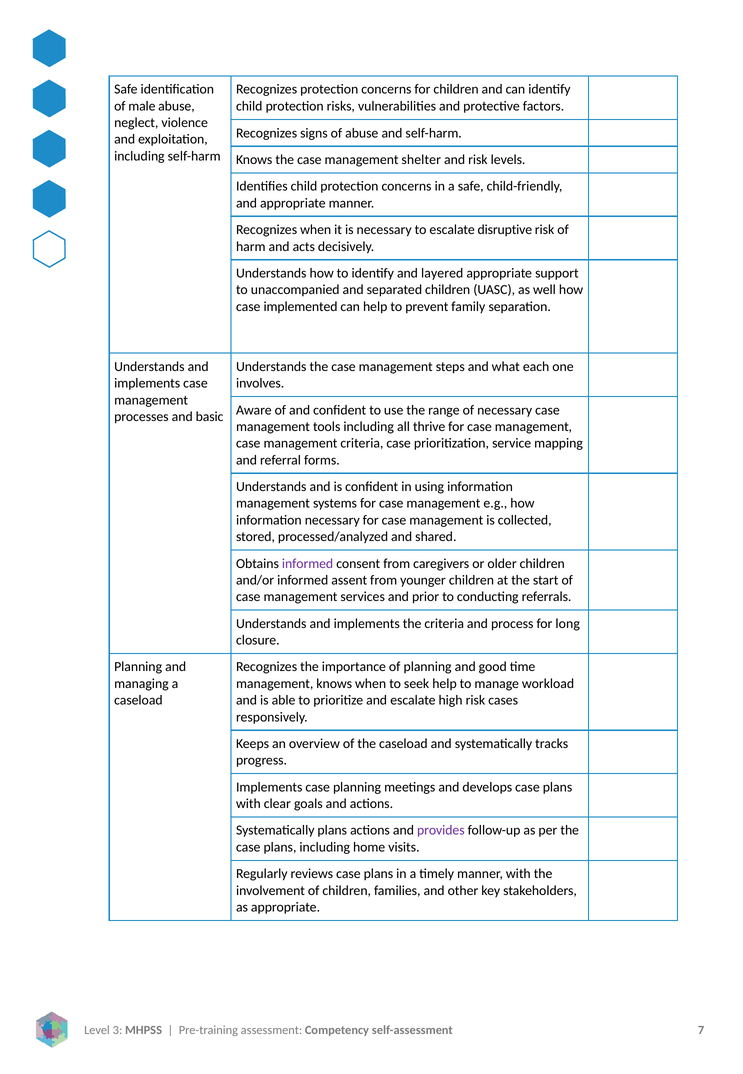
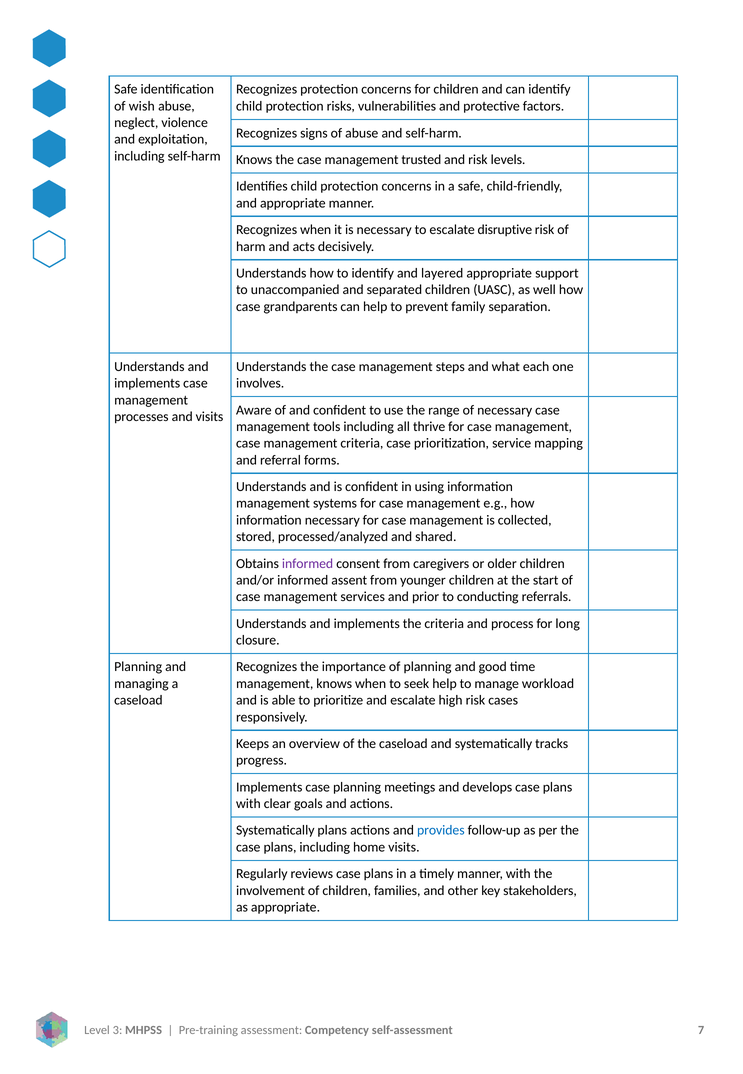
male: male -> wish (142, 106)
shelter: shelter -> trusted (421, 160)
implemented: implemented -> grandparents (301, 306)
and basic: basic -> visits (210, 416)
provides colour: purple -> blue (441, 830)
